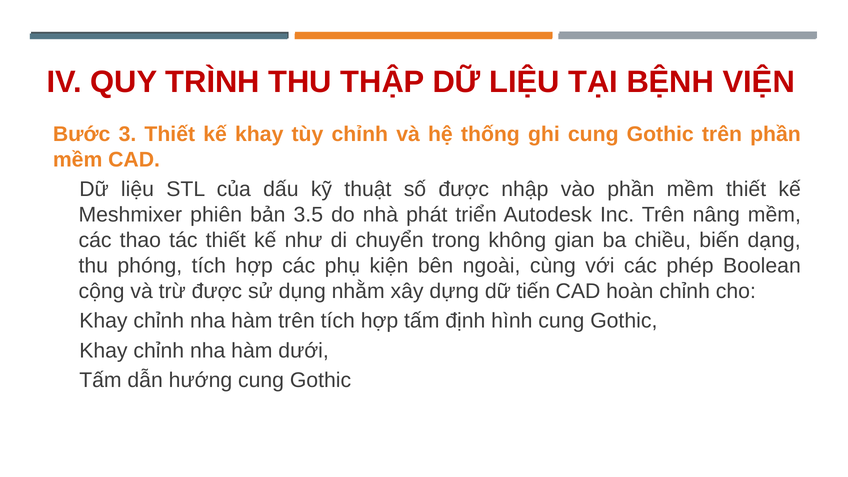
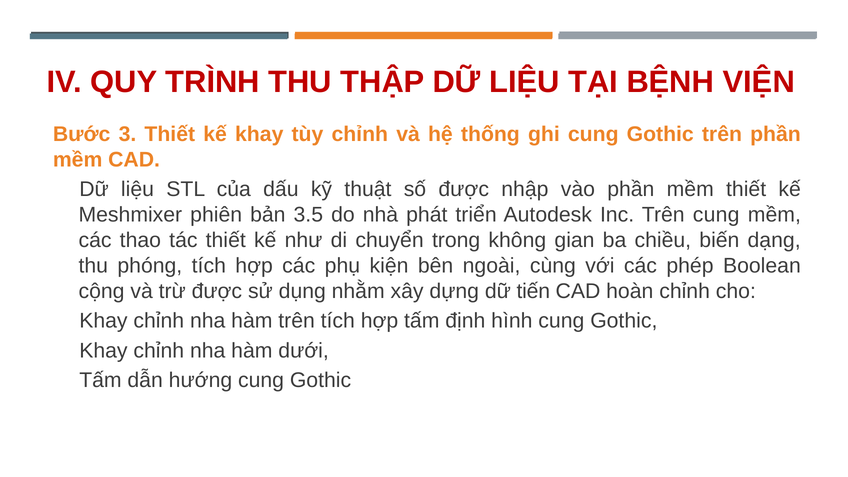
Trên nâng: nâng -> cung (716, 215)
